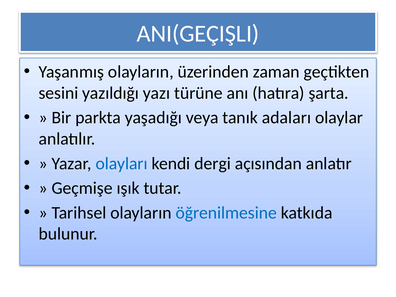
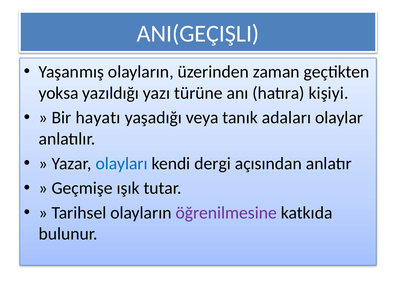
sesini: sesini -> yoksa (59, 93)
şarta: şarta -> kişiyi (329, 93)
parkta: parkta -> hayatı (98, 118)
öğrenilmesine colour: blue -> purple (226, 213)
